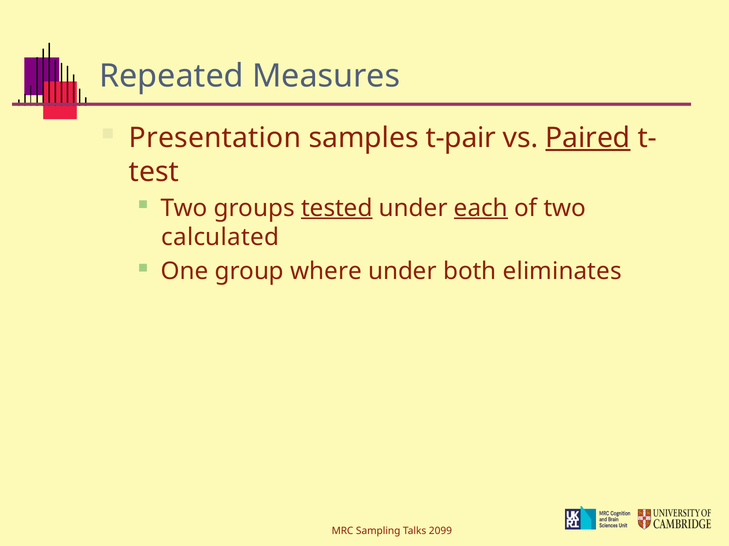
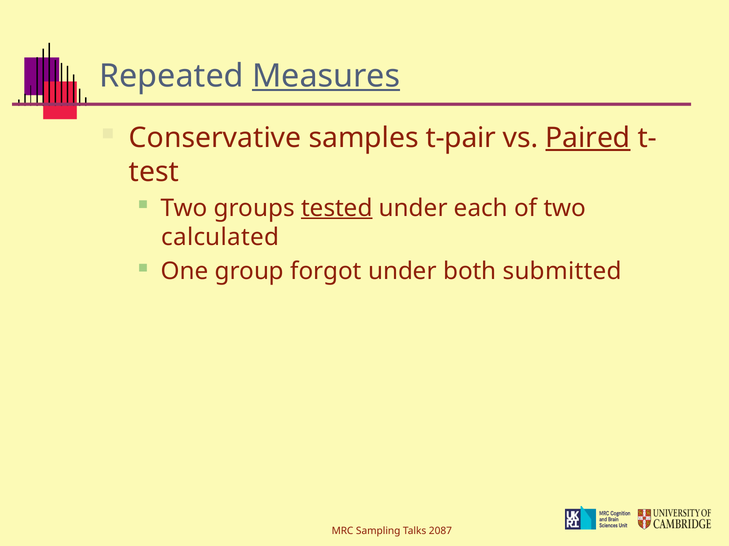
Measures underline: none -> present (326, 76)
Presentation: Presentation -> Conservative (215, 138)
each underline: present -> none (481, 208)
where: where -> forgot (326, 271)
eliminates: eliminates -> submitted (562, 271)
2099: 2099 -> 2087 (440, 532)
